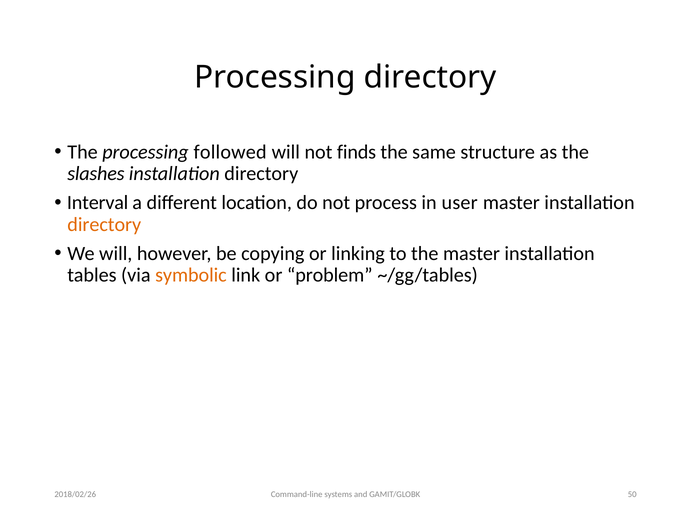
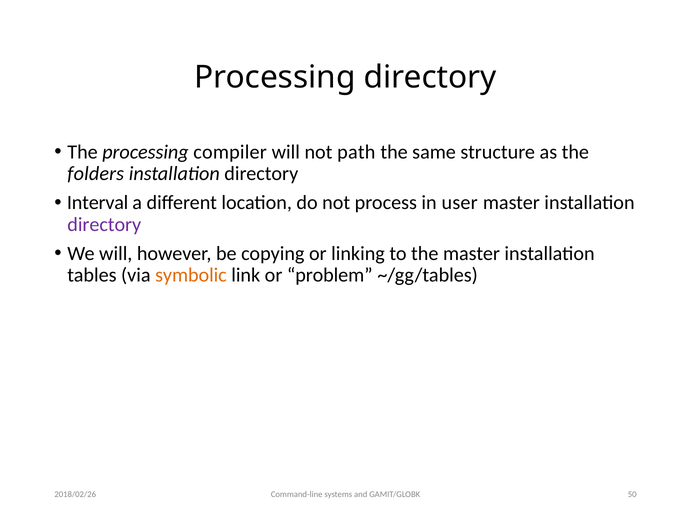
followed: followed -> compiler (230, 152)
finds: finds -> path (356, 152)
slashes: slashes -> folders (96, 174)
directory colour: orange -> purple (104, 225)
